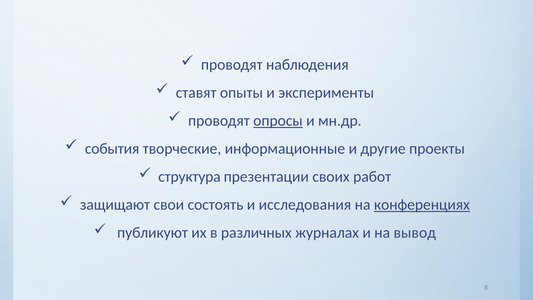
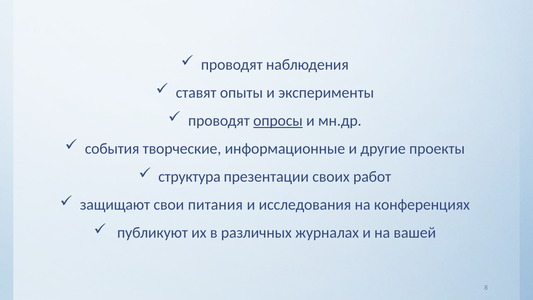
состоять: состоять -> питания (215, 205)
конференциях underline: present -> none (422, 205)
вывод: вывод -> вашей (415, 233)
